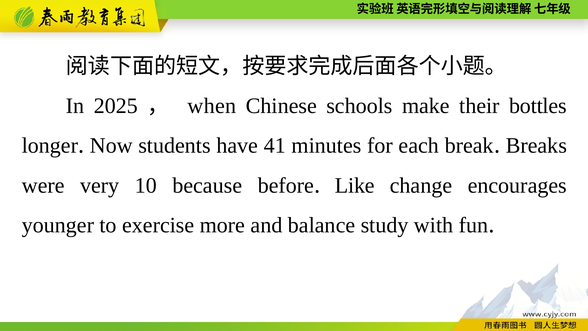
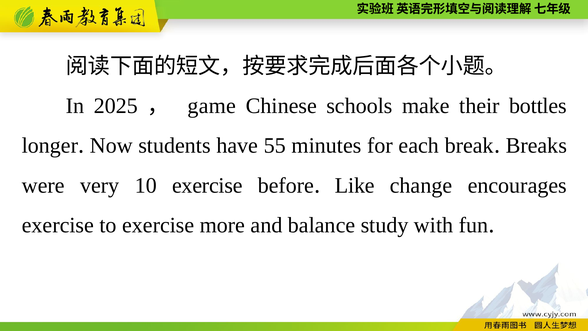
when: when -> game (212, 106)
41: 41 -> 55 (275, 146)
10 because: because -> exercise (207, 185)
younger: younger -> exercise (58, 225)
